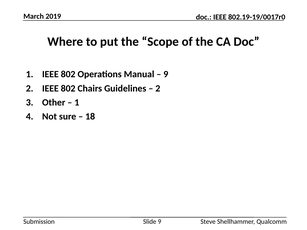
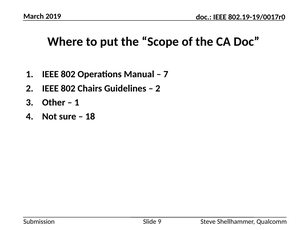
9: 9 -> 7 (166, 74)
